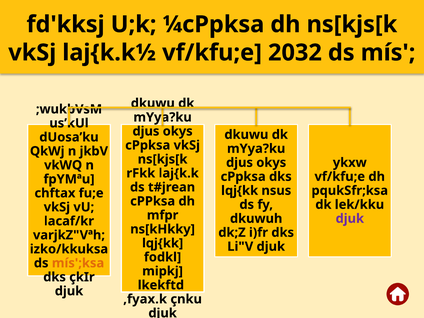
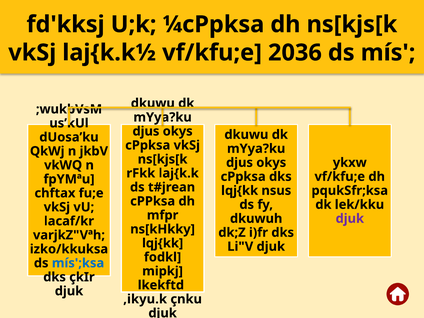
2032: 2032 -> 2036 (295, 53)
mís';ksa colour: orange -> blue (78, 263)
,fyax.k: ,fyax.k -> ,ikyu.k (145, 299)
